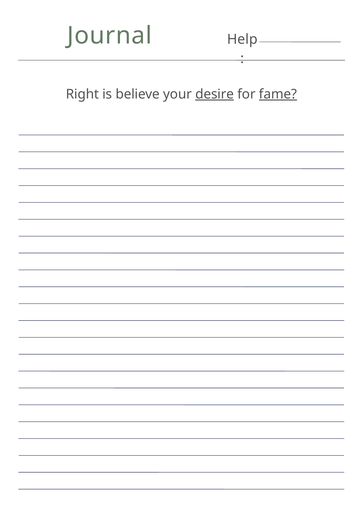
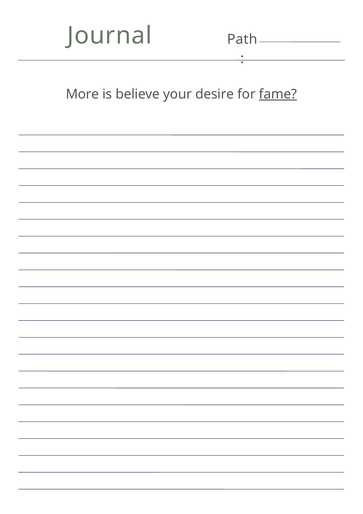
Help: Help -> Path (242, 39)
Right: Right -> More (82, 94)
desire underline: present -> none (215, 94)
